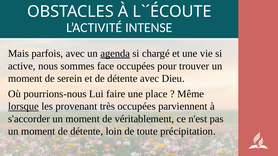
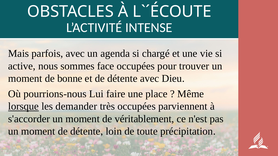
agenda underline: present -> none (115, 54)
serein: serein -> bonne (70, 79)
provenant: provenant -> demander (76, 107)
